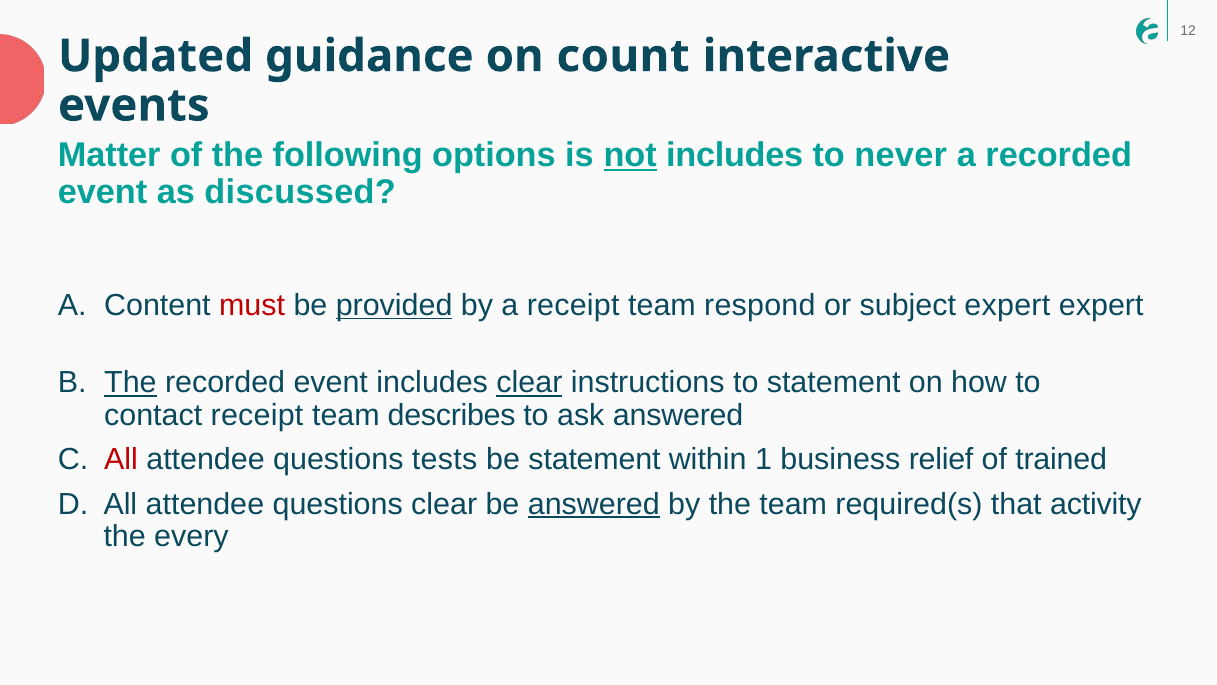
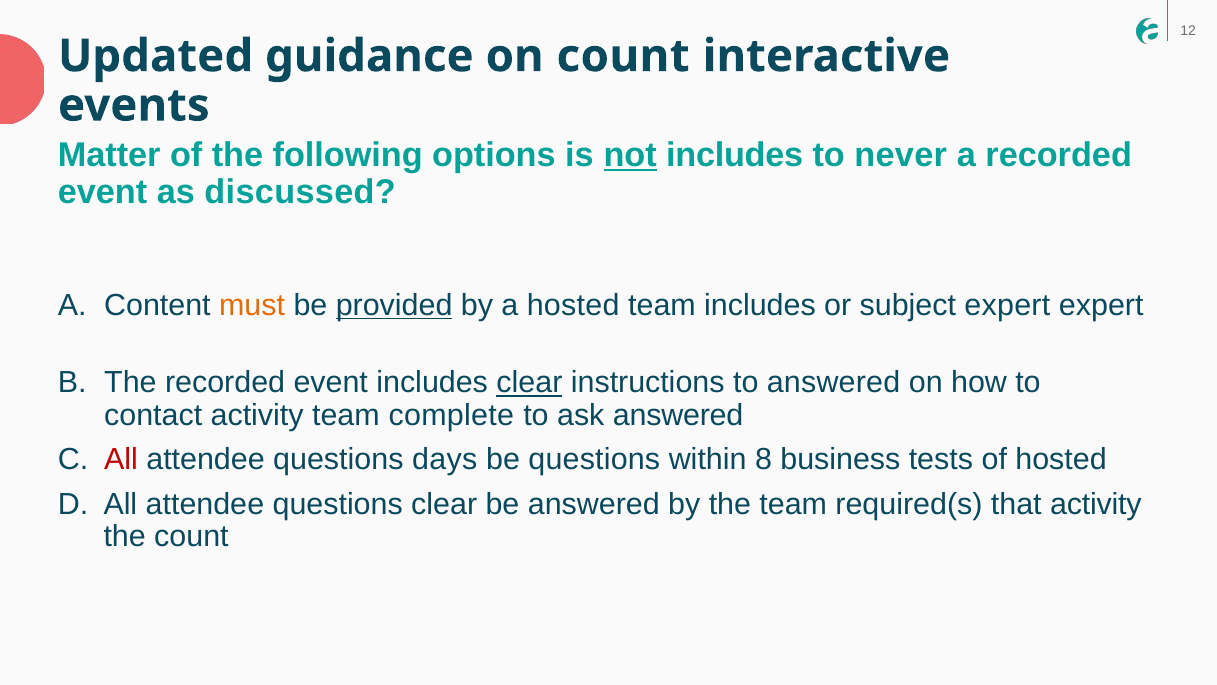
must colour: red -> orange (252, 305)
a receipt: receipt -> hosted (573, 305)
team respond: respond -> includes (760, 305)
The underline: present -> none (130, 382)
to statement: statement -> answered (834, 382)
contact receipt: receipt -> activity (257, 415)
describes: describes -> complete (451, 415)
tests: tests -> days (445, 459)
be statement: statement -> questions (594, 459)
1: 1 -> 8 (763, 459)
relief: relief -> tests (941, 459)
of trained: trained -> hosted (1061, 459)
answered underline: present -> none (594, 504)
the every: every -> count (191, 537)
